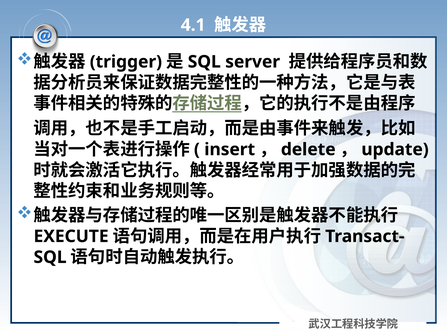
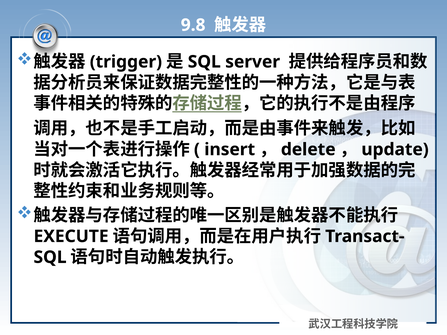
4.1: 4.1 -> 9.8 (193, 25)
